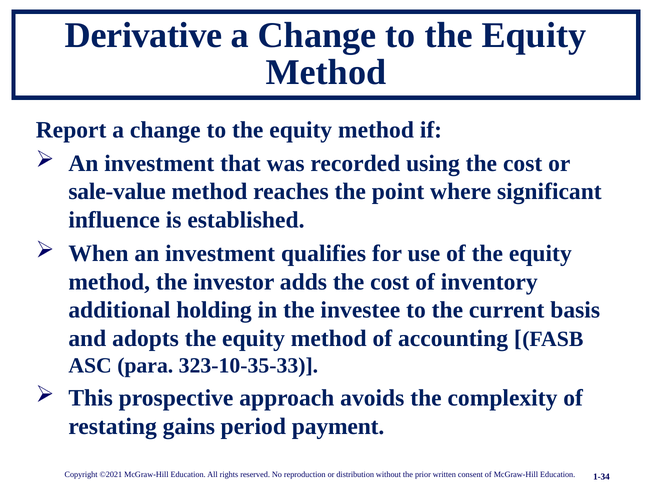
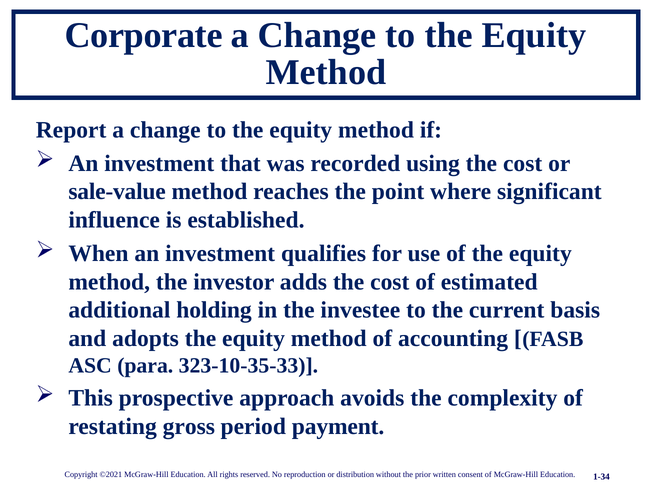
Derivative: Derivative -> Corporate (144, 35)
inventory: inventory -> estimated (489, 282)
gains: gains -> gross (189, 426)
